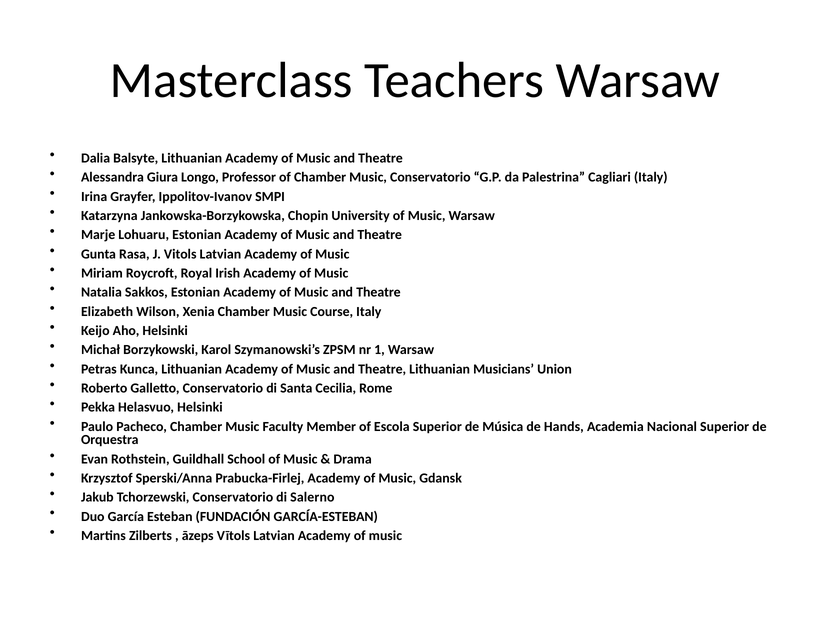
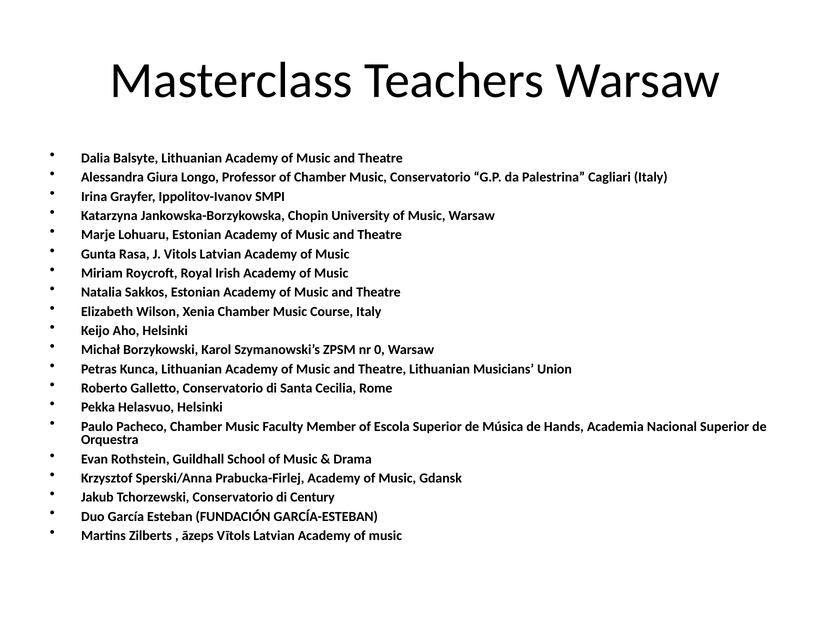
1: 1 -> 0 (379, 350)
Salerno: Salerno -> Century (312, 498)
